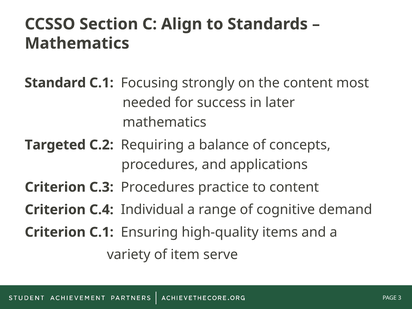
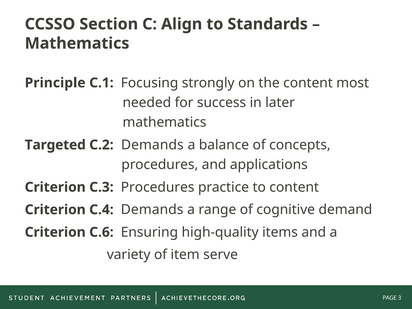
Standard: Standard -> Principle (55, 83)
C.2 Requiring: Requiring -> Demands (152, 145)
C.4 Individual: Individual -> Demands (152, 210)
Criterion C.1: C.1 -> C.6 (101, 232)
